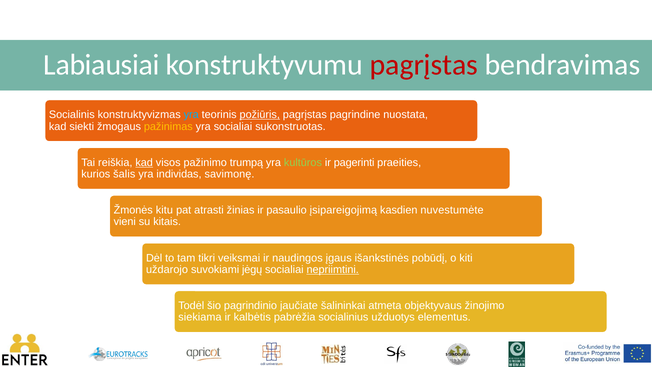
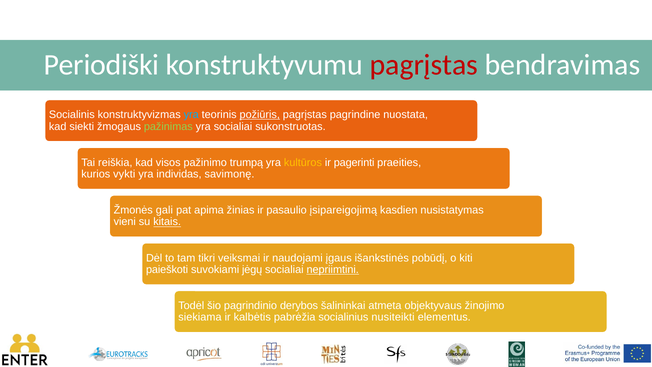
Labiausiai: Labiausiai -> Periodiški (101, 65)
pažinimas colour: yellow -> light green (168, 126)
kad underline: present -> none (144, 162)
kultūros colour: light green -> yellow (303, 162)
šalis: šalis -> vykti (124, 174)
kitu: kitu -> gali (164, 210)
atrasti: atrasti -> apima (209, 210)
nuvestumėte: nuvestumėte -> nusistatymas (452, 210)
kitais underline: none -> present (167, 222)
naudingos: naudingos -> naudojami (297, 258)
uždarojo: uždarojo -> paieškoti (167, 269)
jaučiate: jaučiate -> derybos (299, 305)
užduotys: užduotys -> nusiteikti (393, 317)
